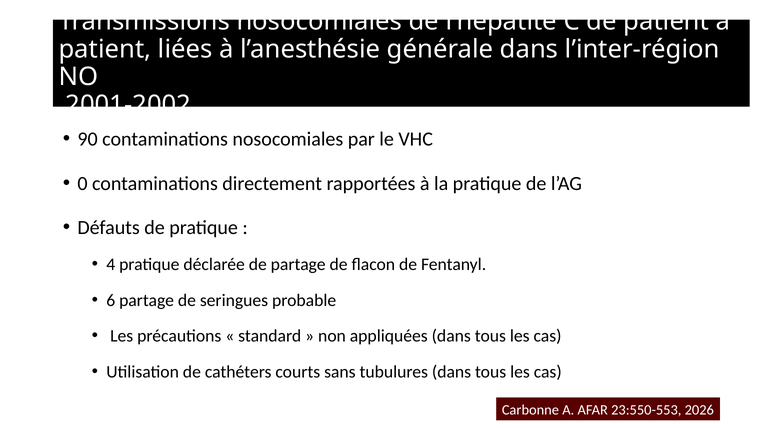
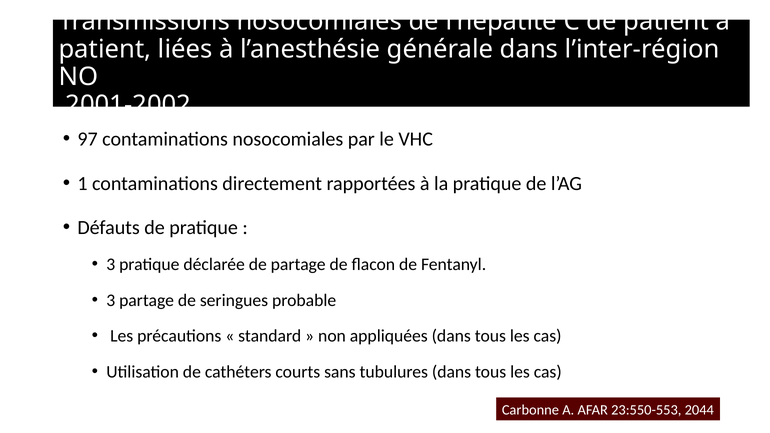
90: 90 -> 97 (88, 139)
0: 0 -> 1 (82, 184)
4: 4 -> 3 (111, 265)
6: 6 -> 3 (111, 300)
2026: 2026 -> 2044 (699, 410)
